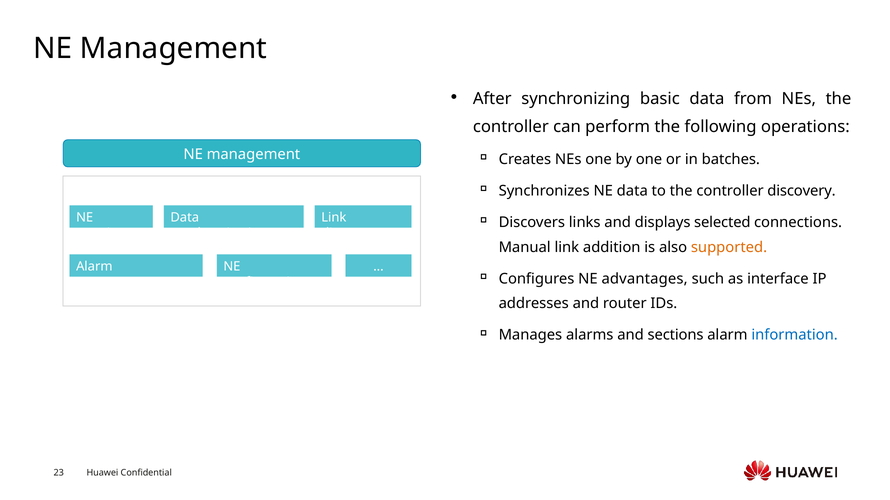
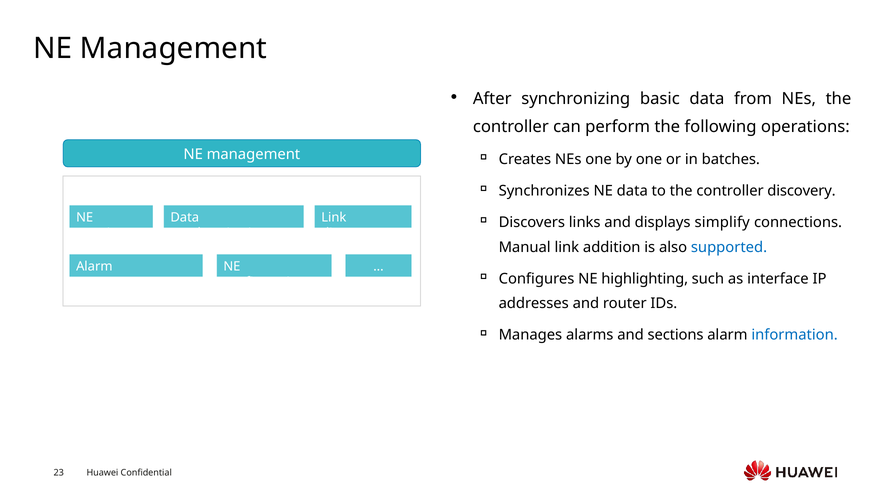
selected: selected -> simplify (722, 223)
supported colour: orange -> blue (729, 247)
advantages: advantages -> highlighting (645, 279)
